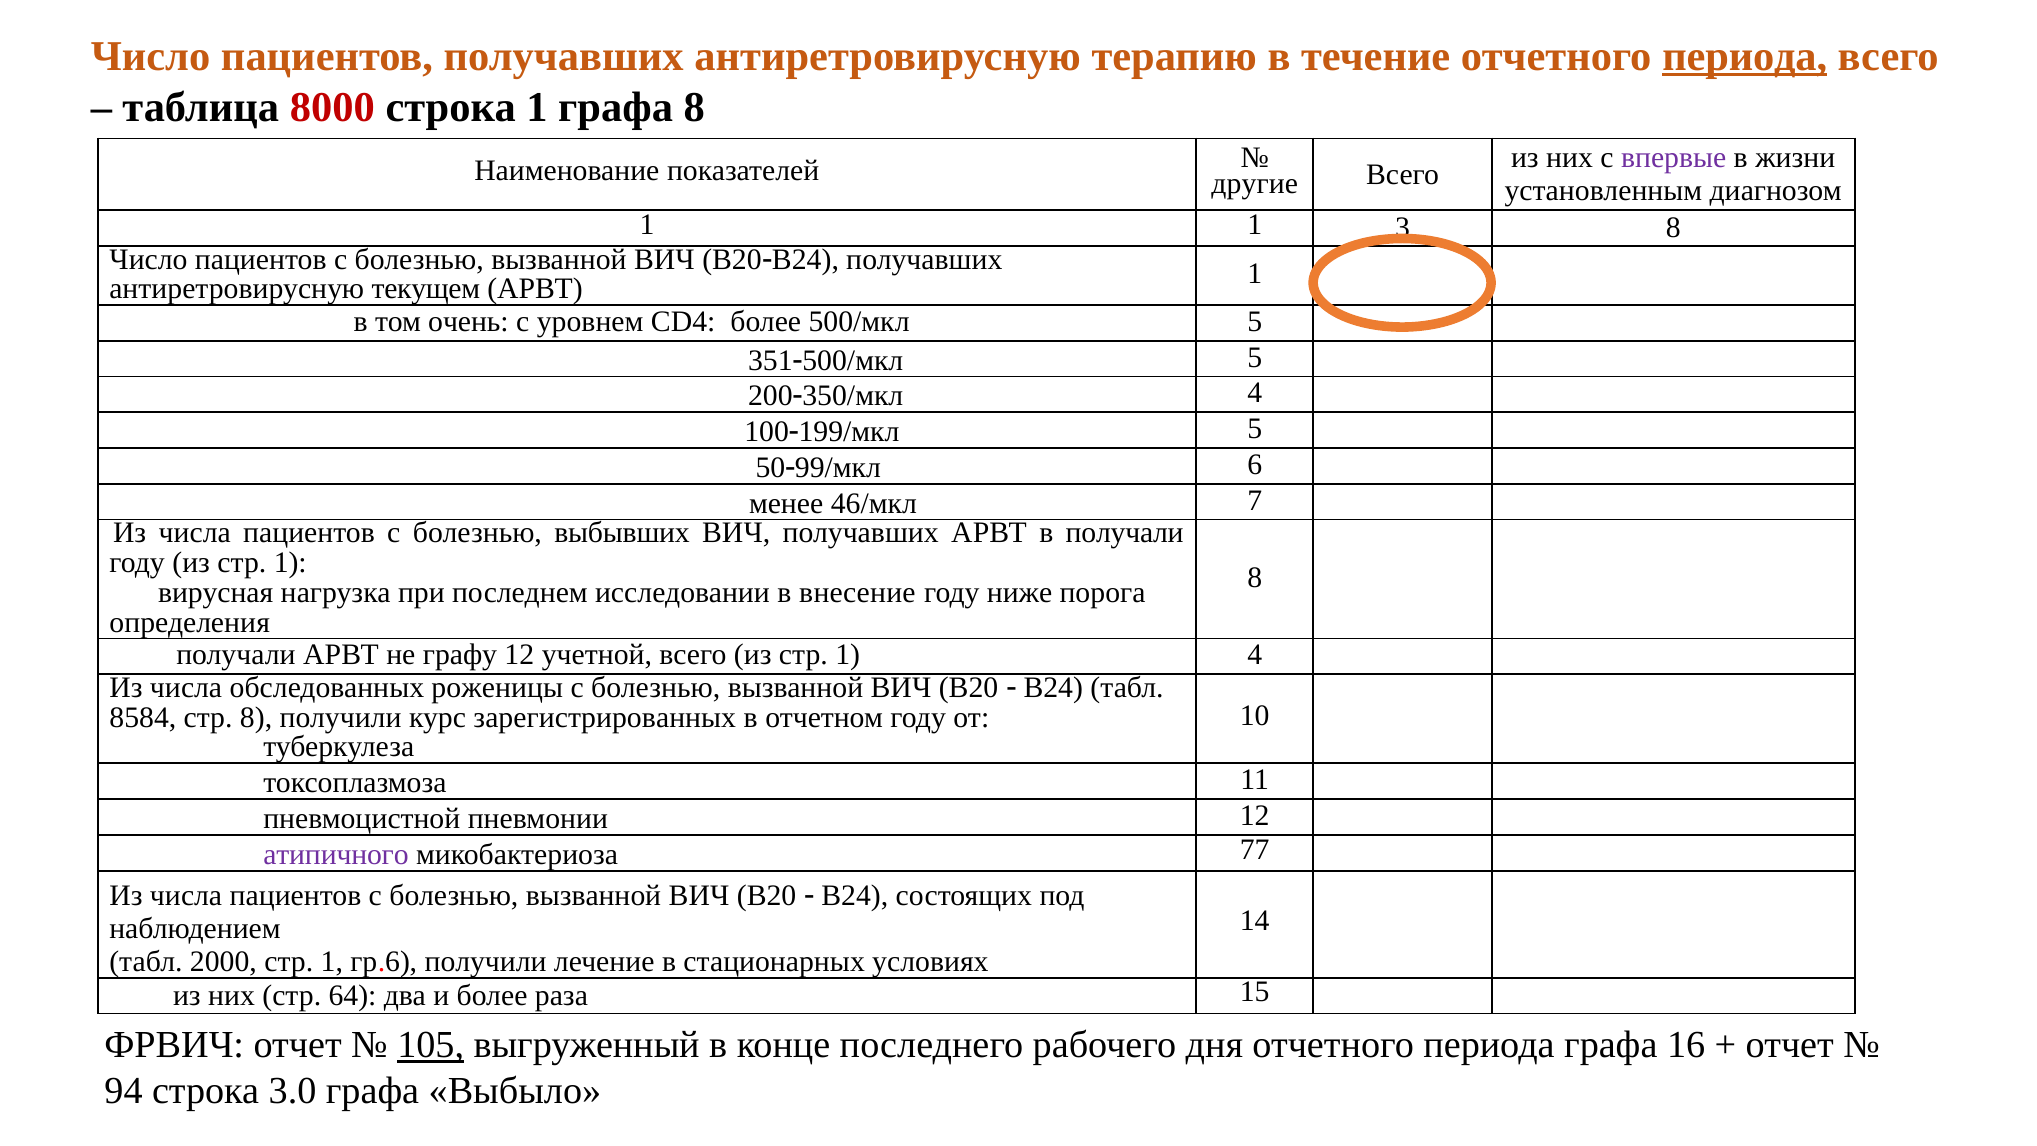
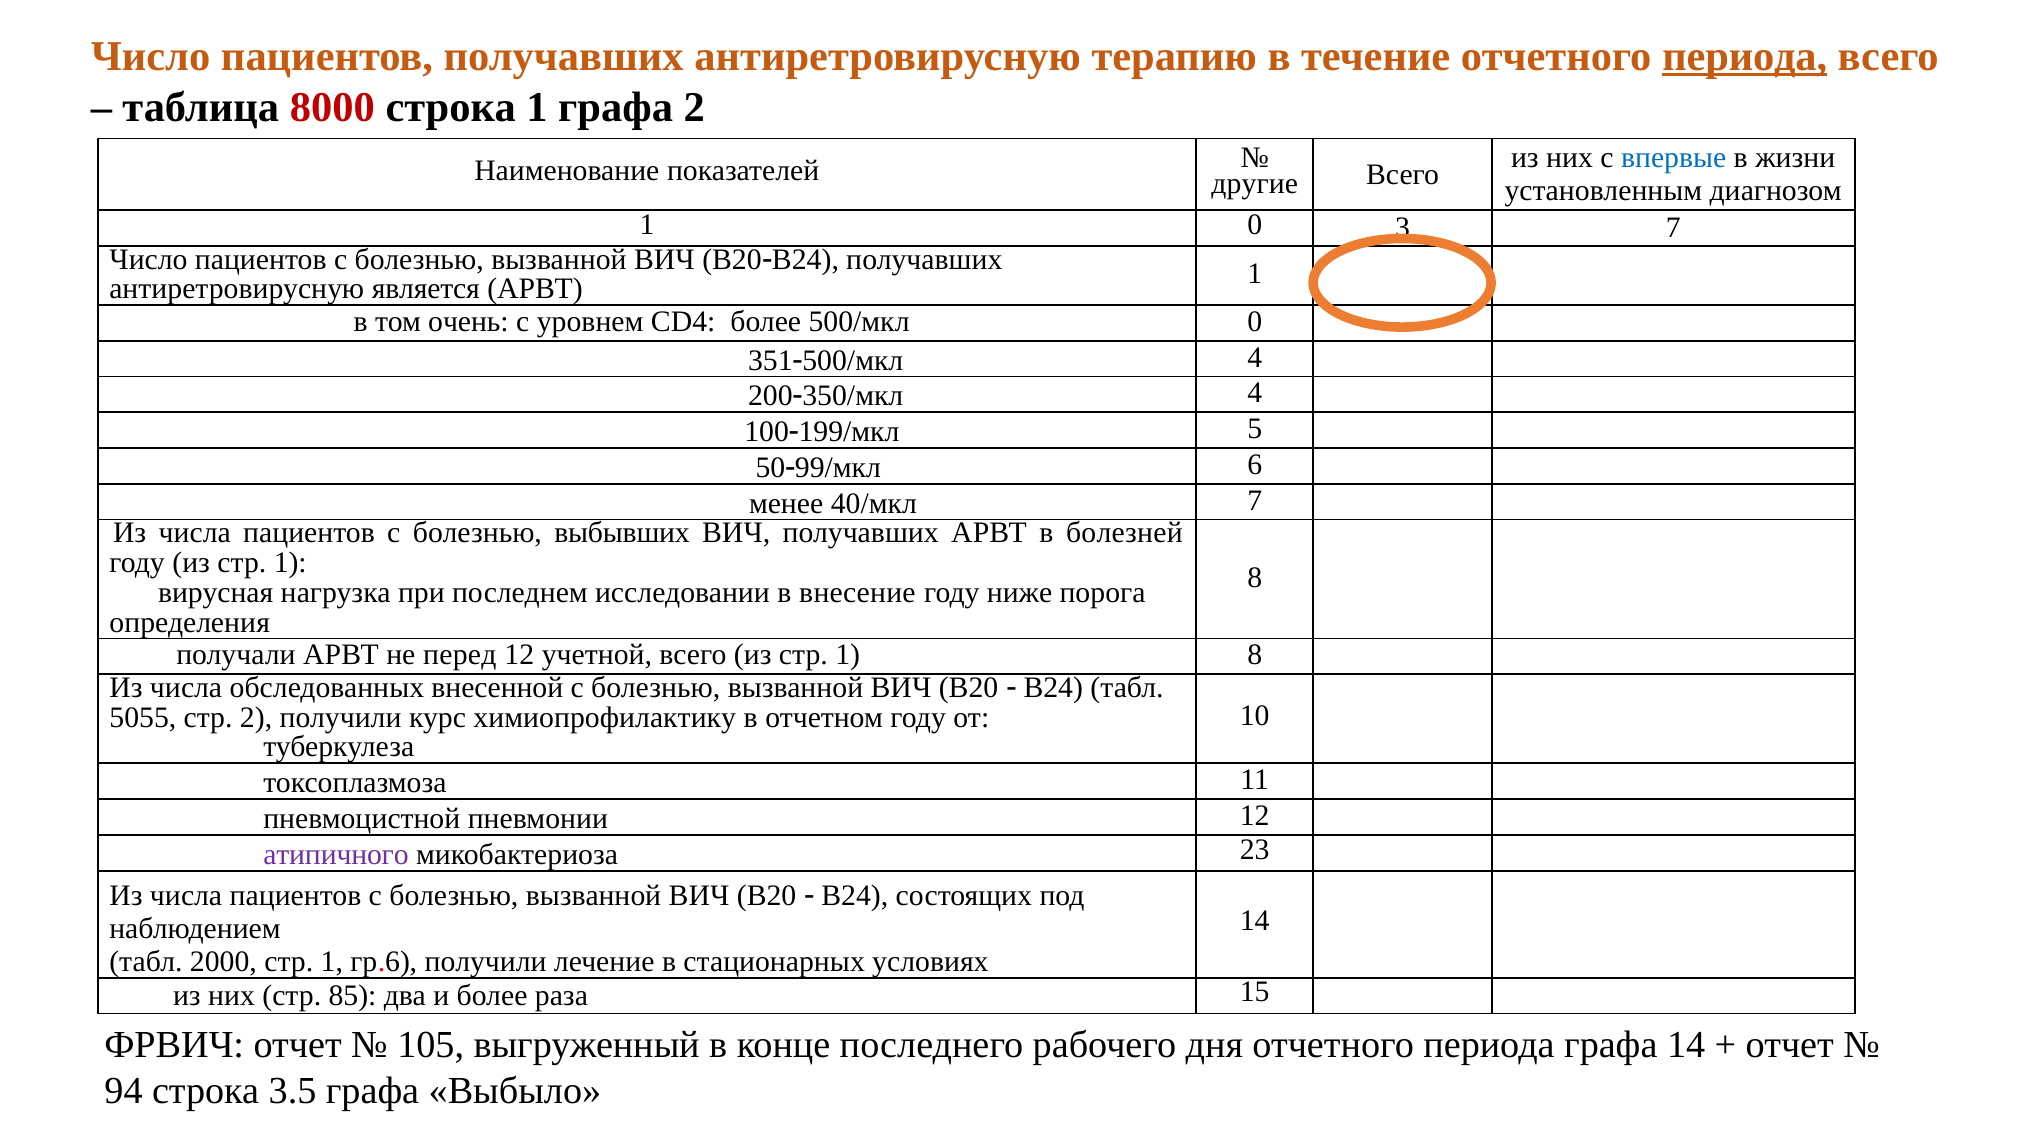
графа 8: 8 -> 2 (694, 107)
впервые colour: purple -> blue (1674, 158)
1 1: 1 -> 0 (1255, 224)
8: 8 -> 7 (1673, 228)
текущем: текущем -> является (426, 289)
500/мкл 5: 5 -> 0 (1255, 322)
351500/мкл 5: 5 -> 4 (1255, 357)
46/мкл: 46/мкл -> 40/мкл (874, 503)
в получали: получали -> болезней (1124, 533)
графу: графу -> перед (460, 655)
1 4: 4 -> 8 (1255, 655)
роженицы: роженицы -> внесенной (497, 688)
8584: 8584 -> 5055 (143, 717)
стр 8: 8 -> 2 (256, 717)
зарегистрированных: зарегистрированных -> химиопрофилактику (605, 717)
77: 77 -> 23 (1255, 849)
64: 64 -> 85 (352, 996)
105 underline: present -> none (431, 1045)
графа 16: 16 -> 14 (1686, 1045)
3.0: 3.0 -> 3.5 (293, 1091)
